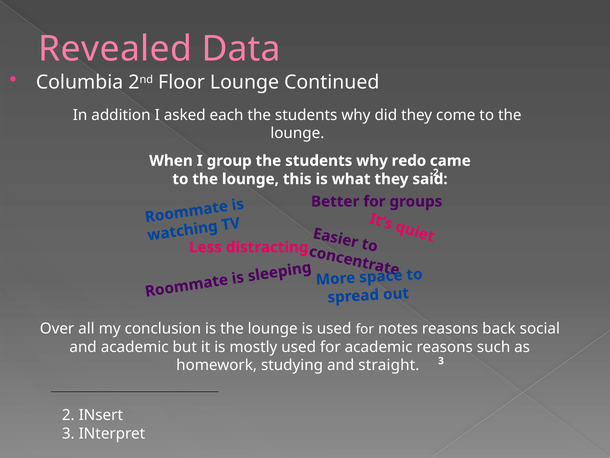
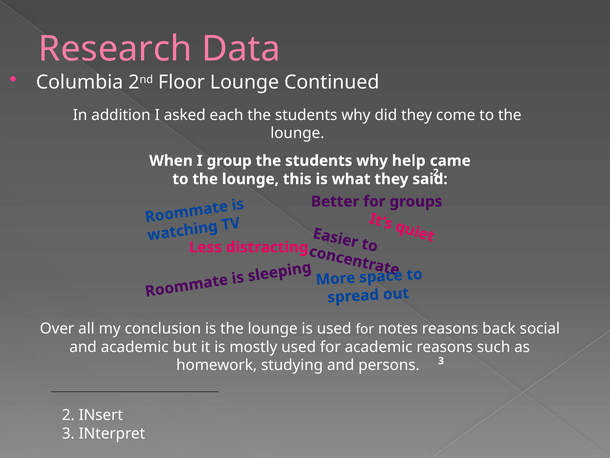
Revealed: Revealed -> Research (115, 49)
redo: redo -> help (409, 161)
straight: straight -> persons (389, 365)
